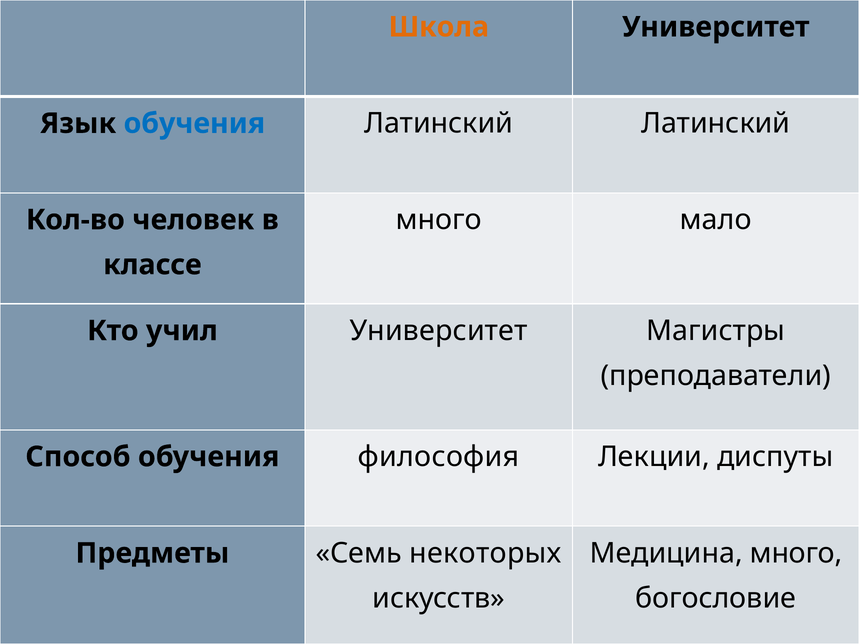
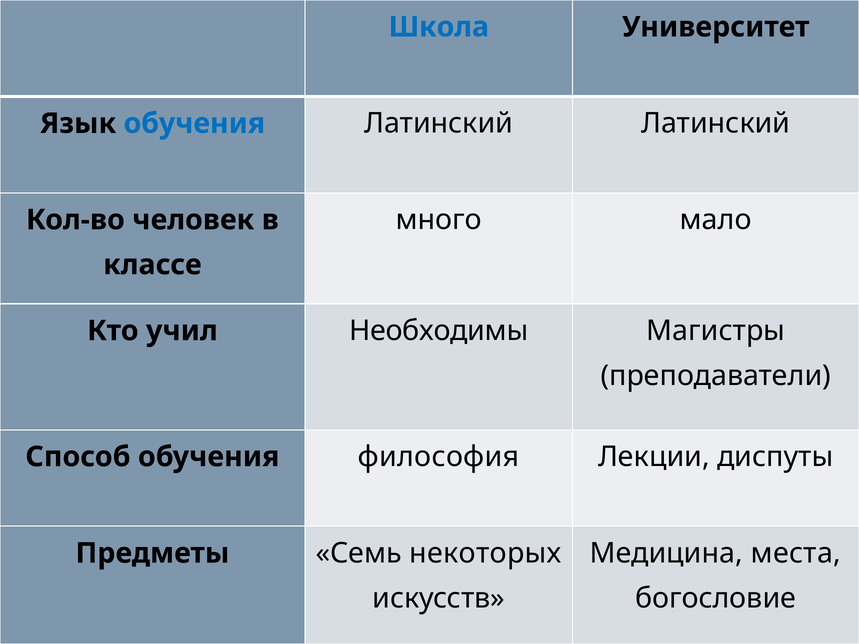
Школа colour: orange -> blue (439, 27)
учил Университет: Университет -> Необходимы (439, 331)
Медицина много: много -> места (796, 553)
